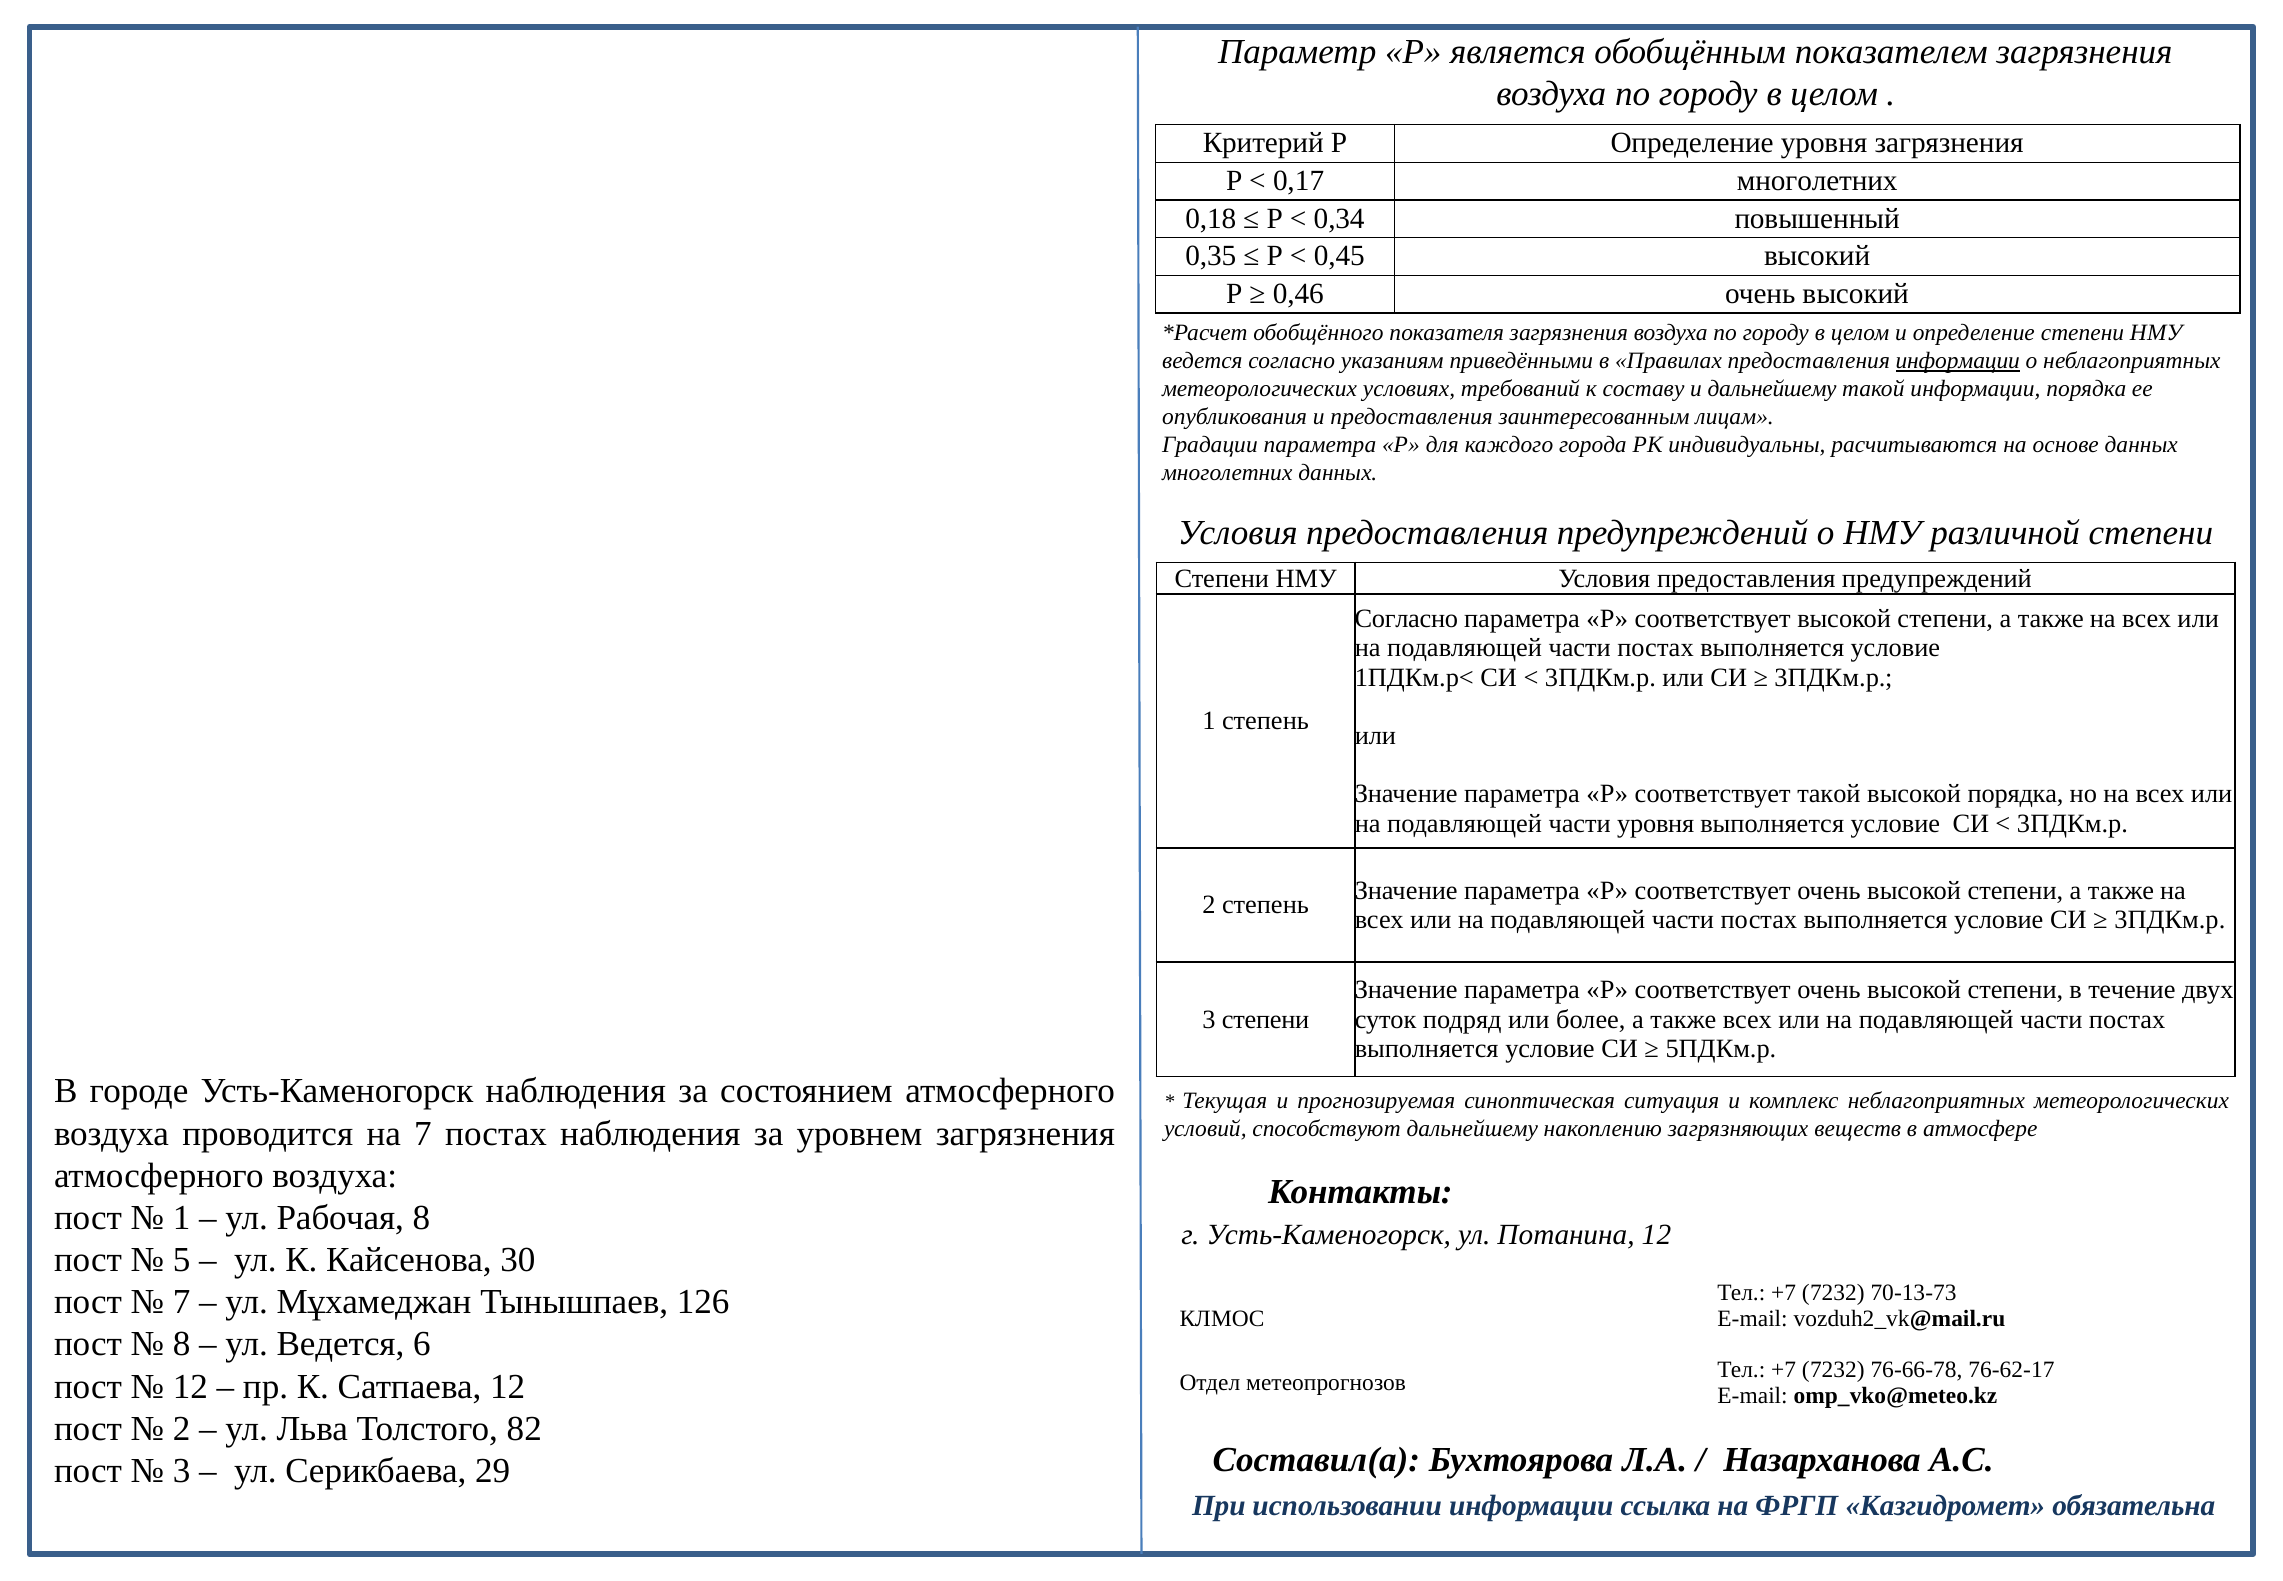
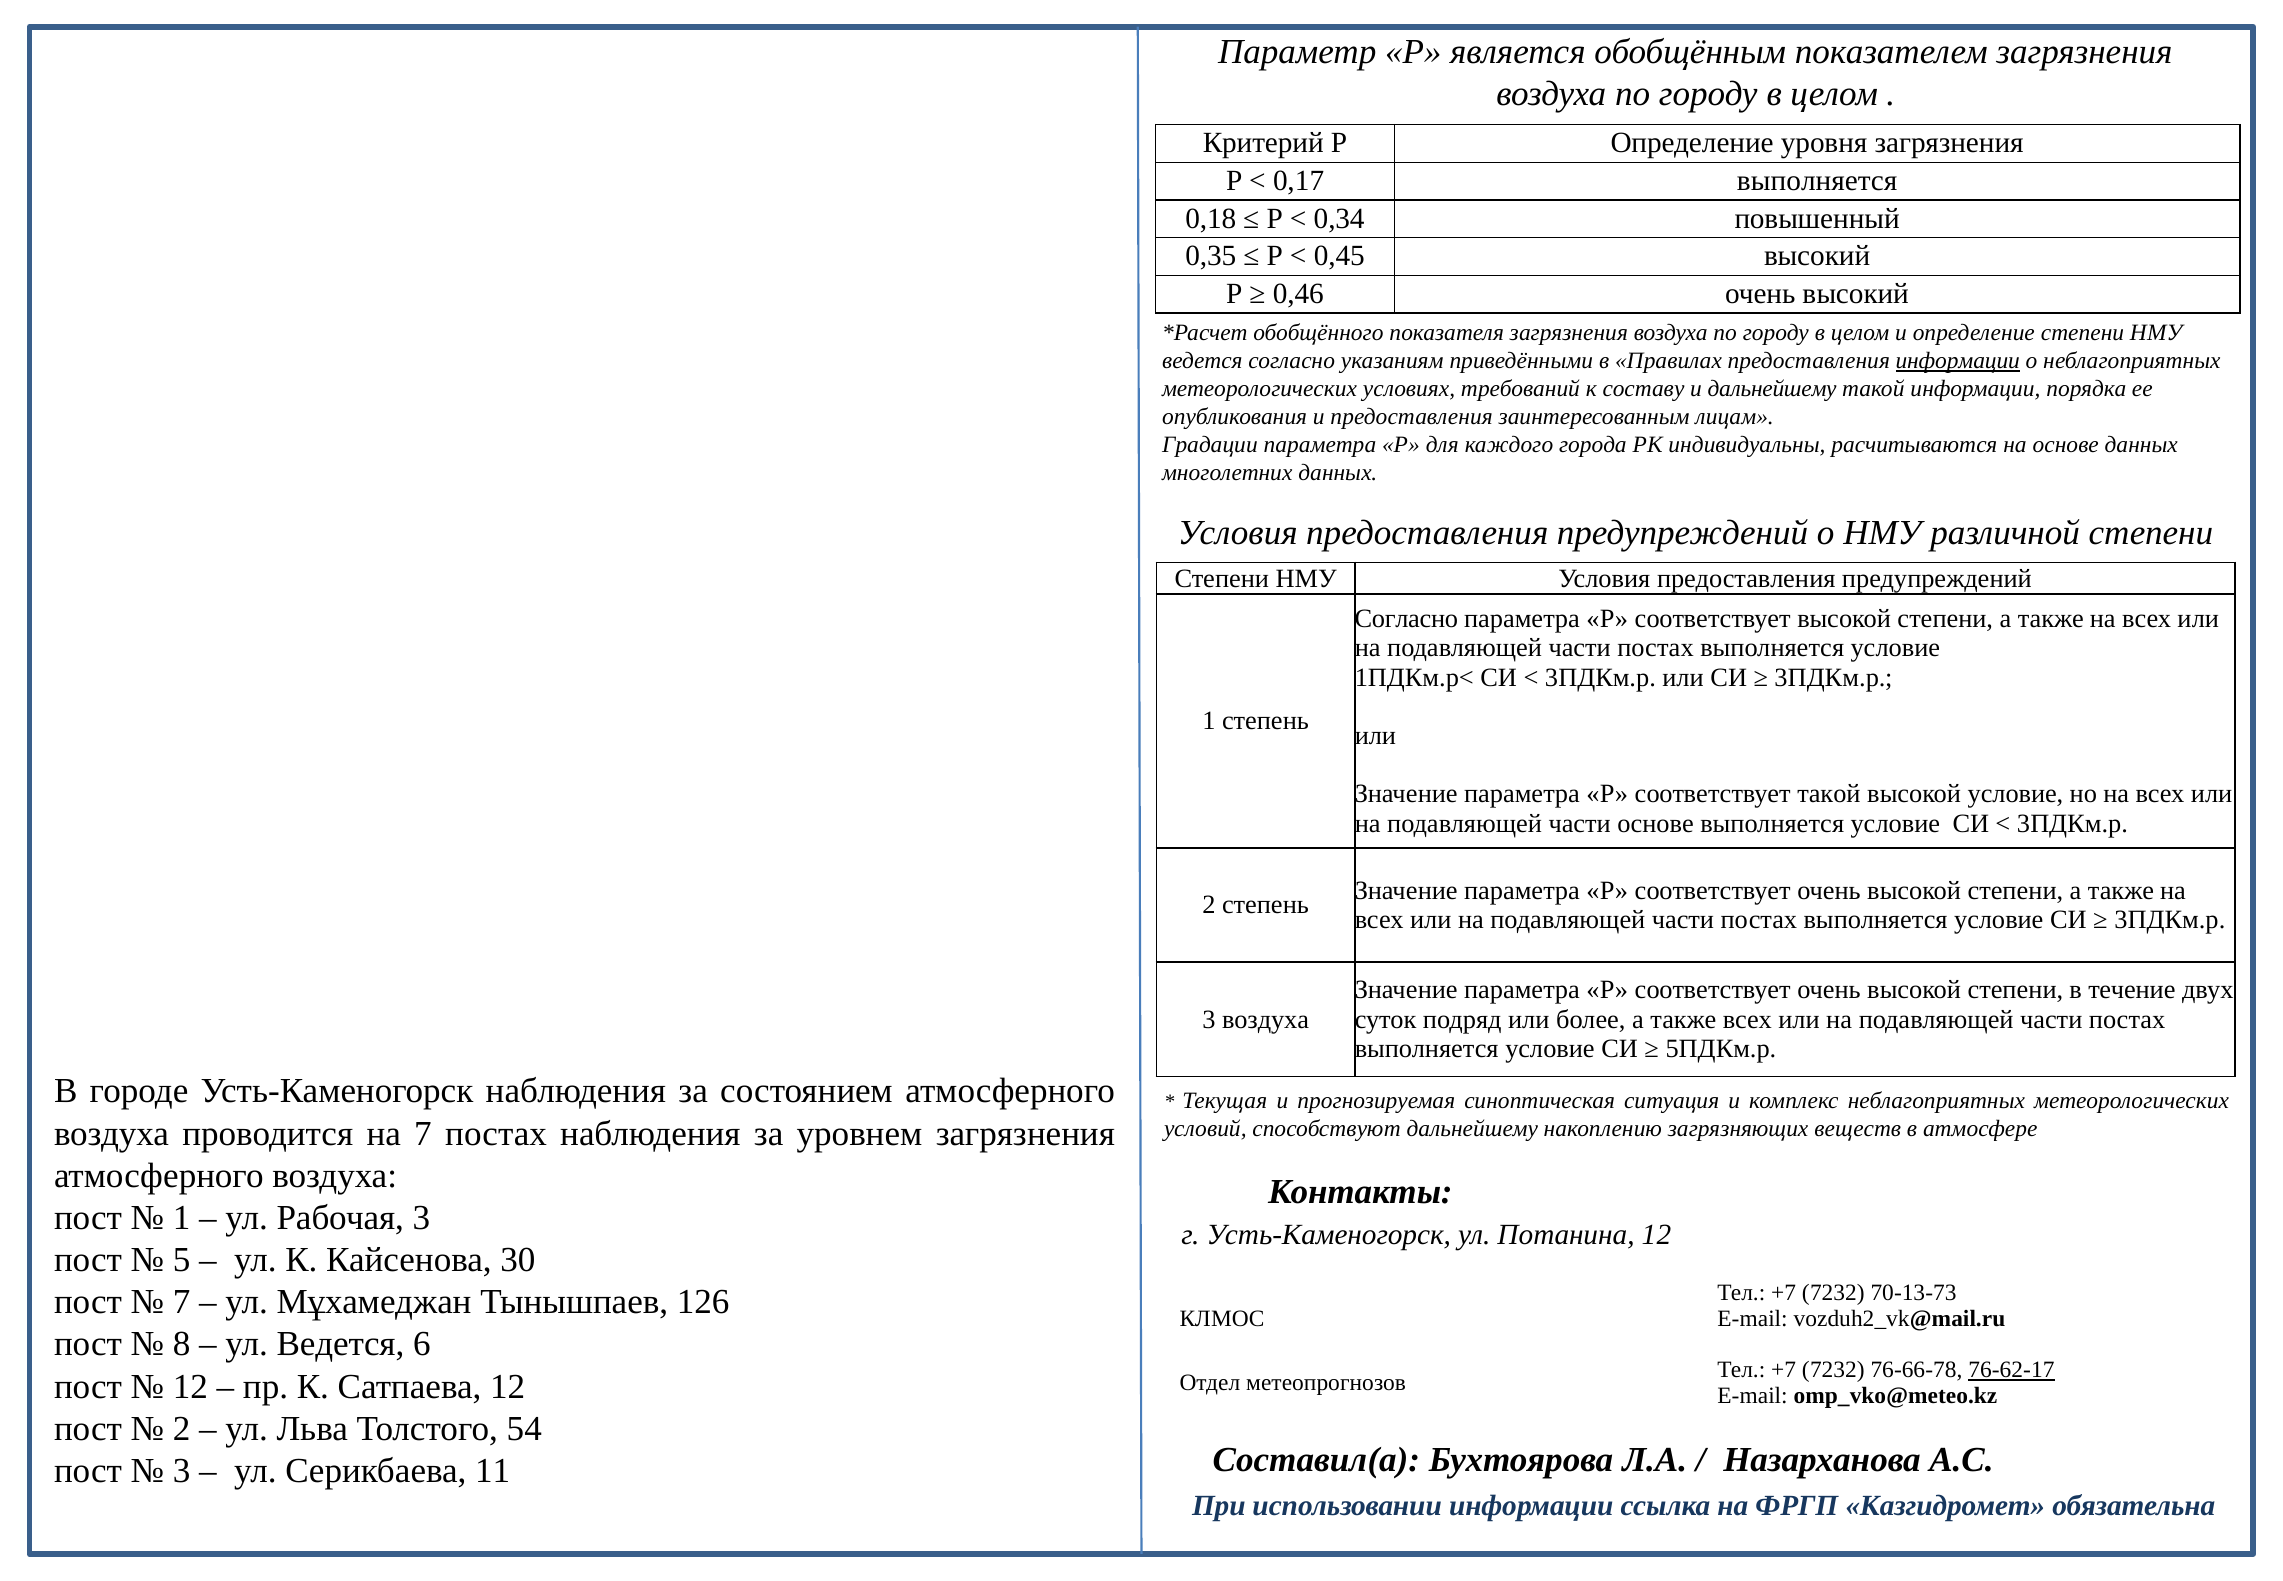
0,17 многолетних: многолетних -> выполняется (1817, 181)
высокой порядка: порядка -> условие (2015, 794)
части уровня: уровня -> основе (1656, 823)
3 степени: степени -> воздуха (1266, 1019)
Рабочая 8: 8 -> 3 (422, 1217)
76-62-17 underline: none -> present (2011, 1370)
82: 82 -> 54 (524, 1428)
29: 29 -> 11 (493, 1470)
